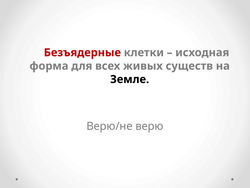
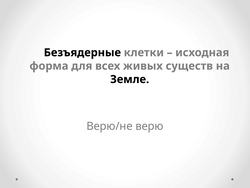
Безъядерные colour: red -> black (82, 52)
